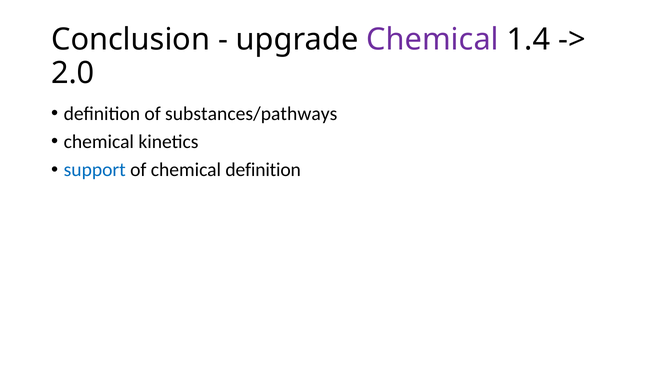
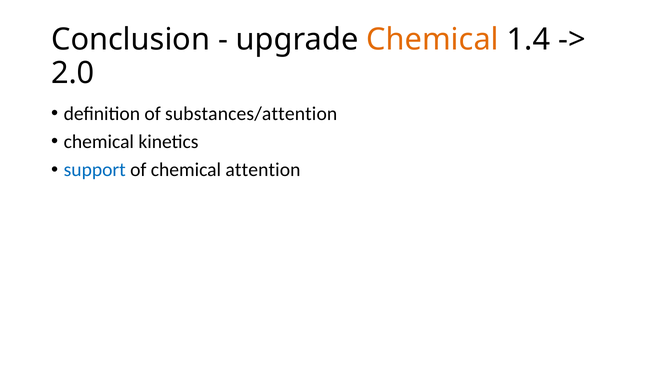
Chemical colour: purple -> orange (433, 40)
substances/pathways: substances/pathways -> substances/attention (251, 113)
chemical definition: definition -> attention (263, 170)
